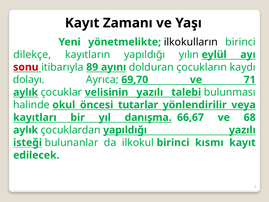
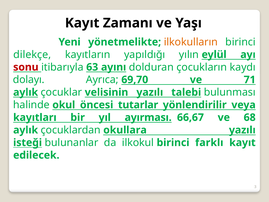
ilkokulların colour: black -> orange (191, 42)
89: 89 -> 63 (92, 67)
danışma: danışma -> ayırması (148, 117)
çocuklardan yapıldığı: yapıldığı -> okullara (125, 130)
kısmı: kısmı -> farklı (209, 142)
